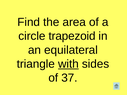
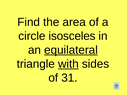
trapezoid: trapezoid -> isosceles (72, 36)
equilateral underline: none -> present (71, 50)
37: 37 -> 31 (69, 78)
